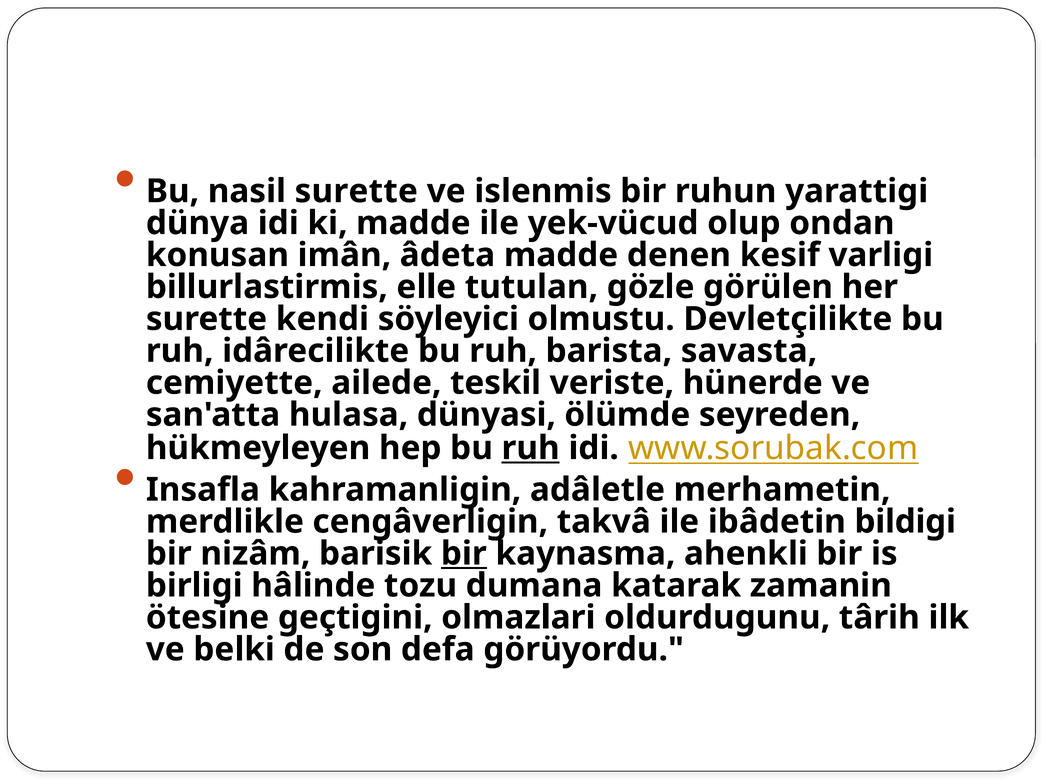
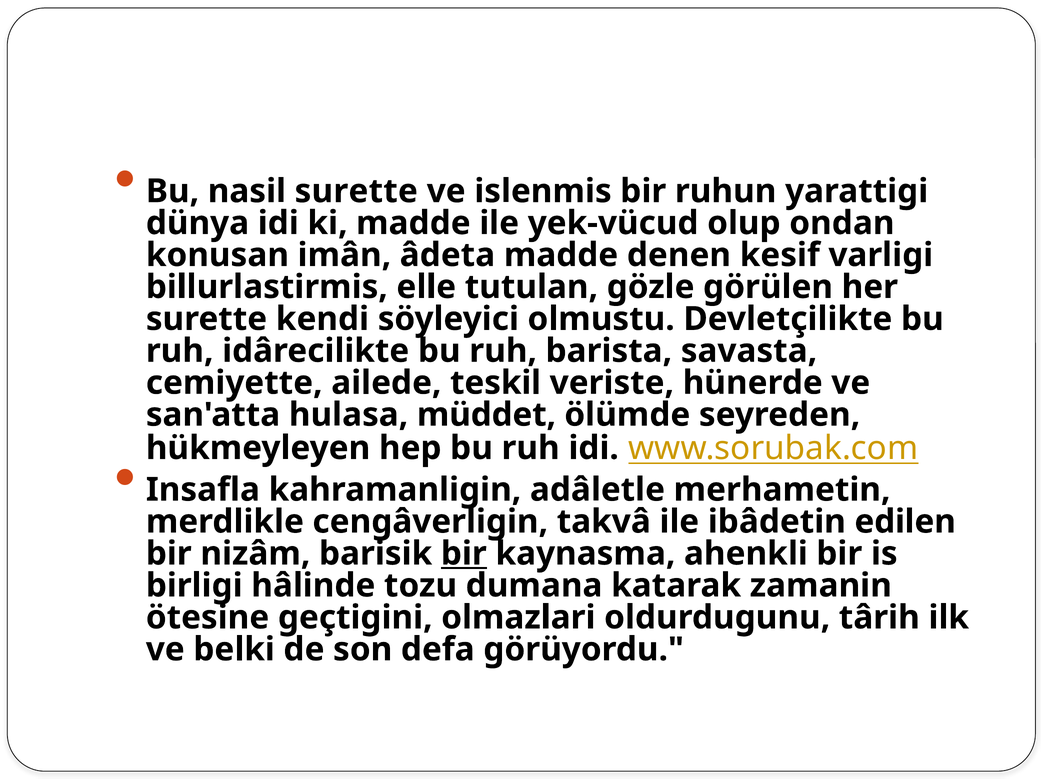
dünyasi: dünyasi -> müddet (486, 415)
ruh underline: present -> none (531, 448)
bildigi: bildigi -> edilen (905, 522)
